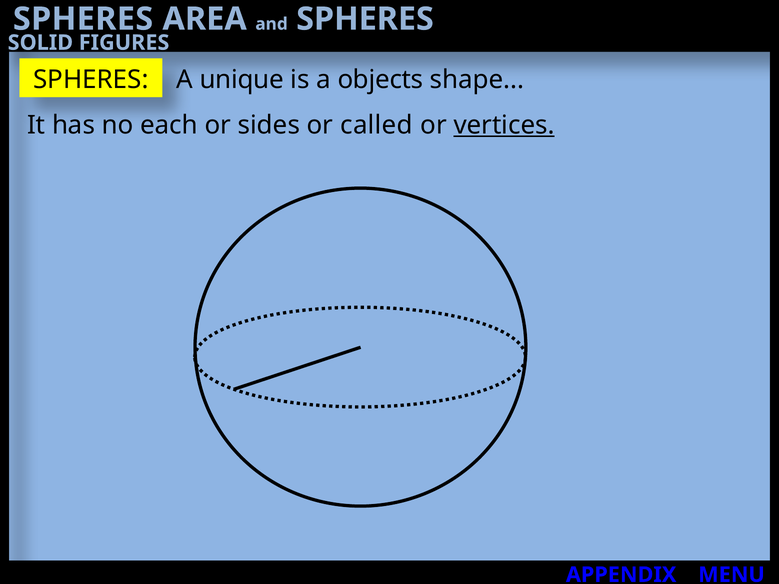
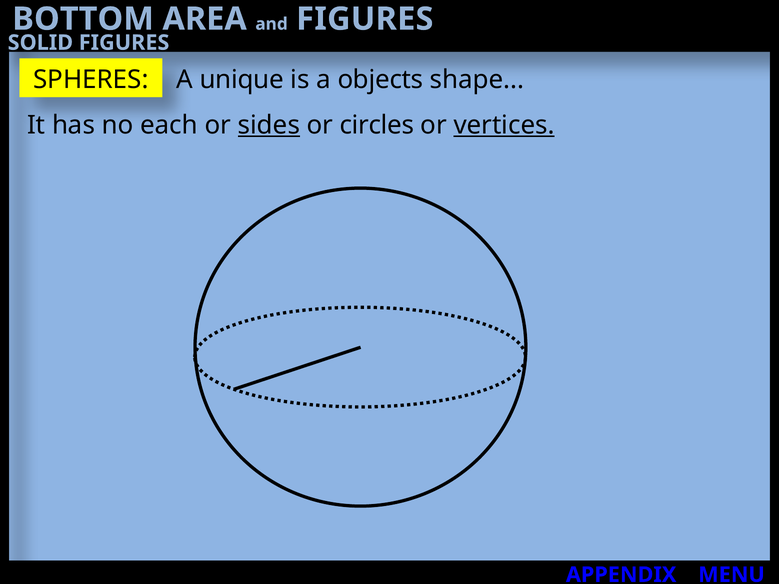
SPHERES: SPHERES -> BOTTOM (83, 19)
and SPHERES: SPHERES -> FIGURES (365, 19)
sides underline: none -> present (269, 125)
called: called -> circles (377, 125)
